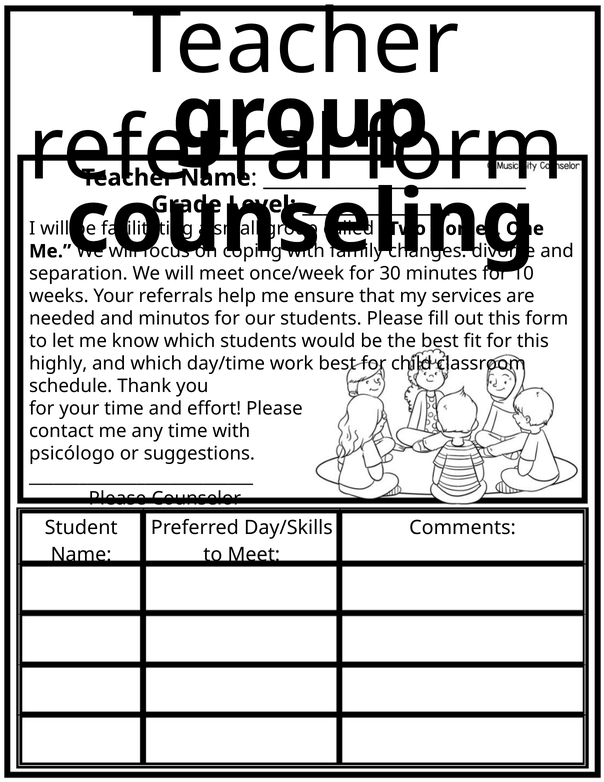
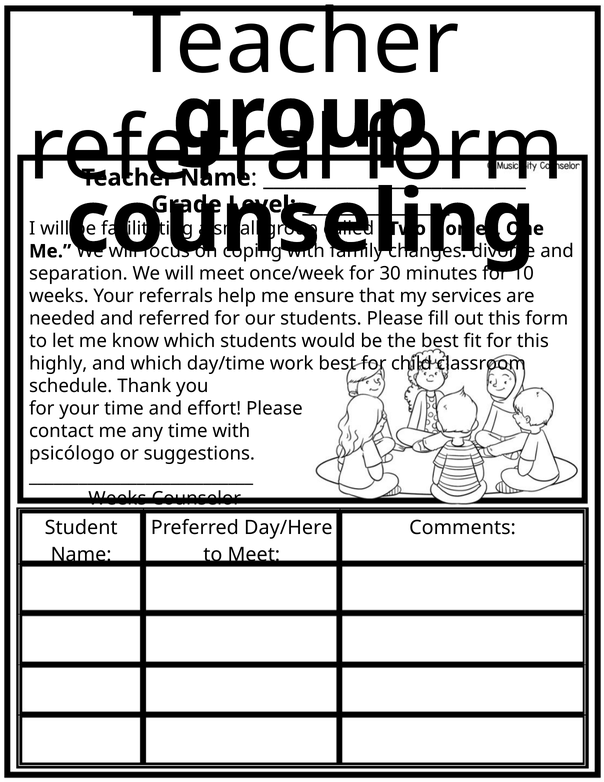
minutos: minutos -> referred (174, 319)
Please: Please -> Weeks (117, 499)
Day/Skills: Day/Skills -> Day/Here (288, 527)
